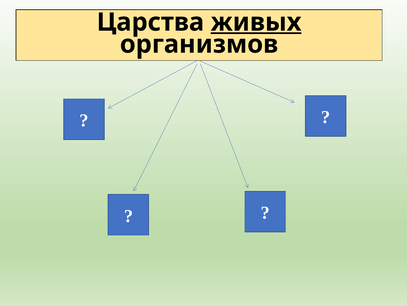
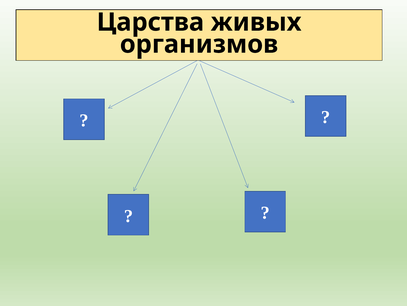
живых underline: present -> none (256, 22)
